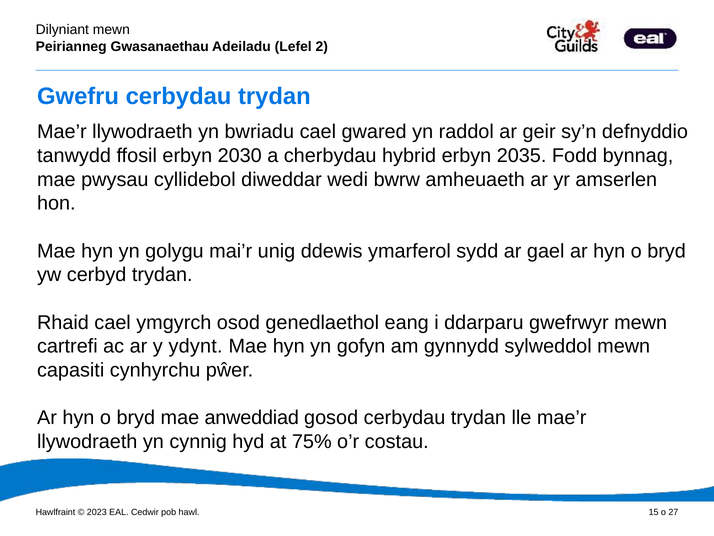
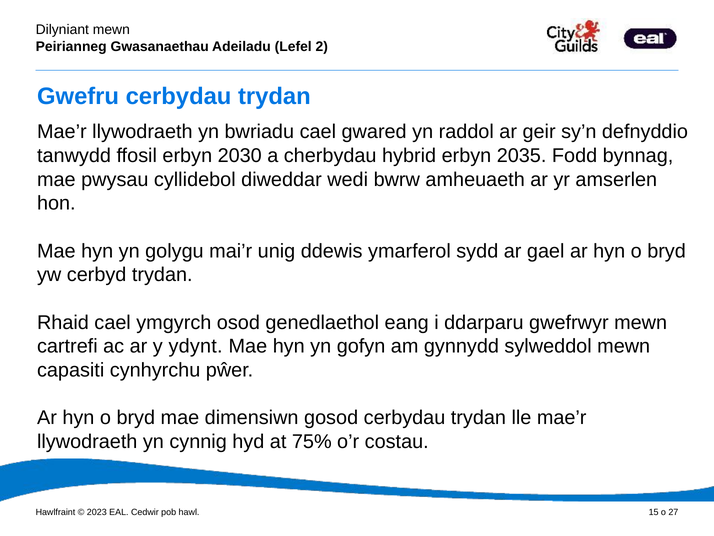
anweddiad: anweddiad -> dimensiwn (252, 417)
